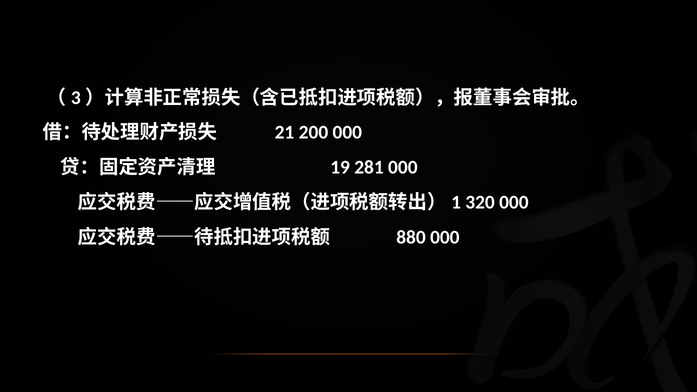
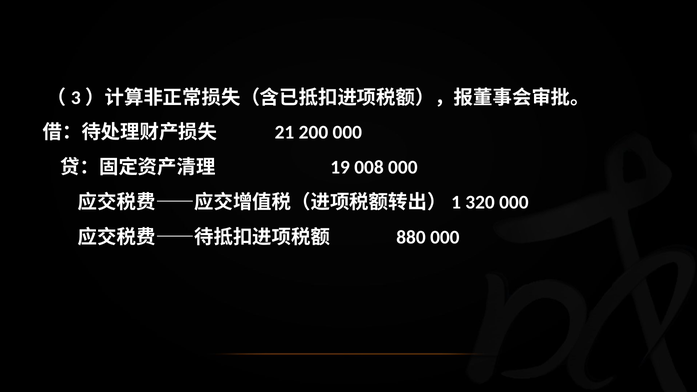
281: 281 -> 008 (369, 167)
